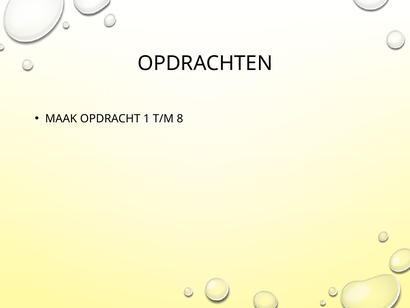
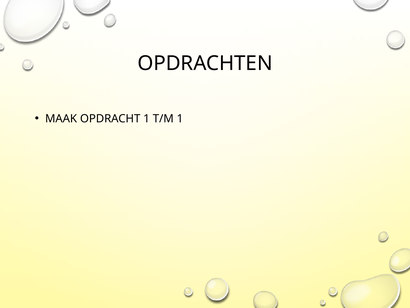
T/M 8: 8 -> 1 (180, 119)
